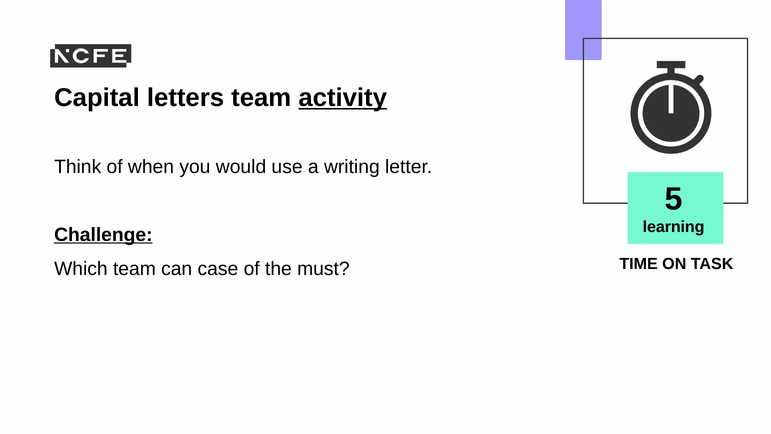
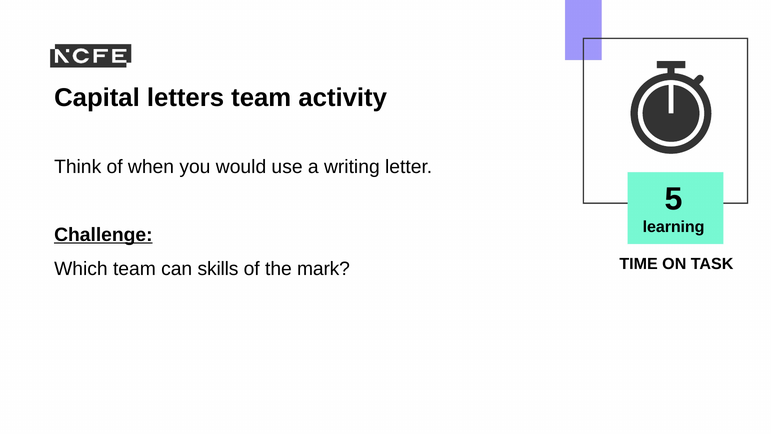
activity underline: present -> none (343, 97)
case: case -> skills (218, 269)
must: must -> mark (324, 269)
